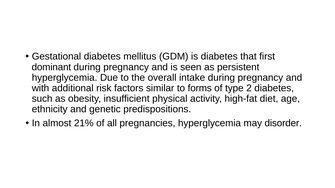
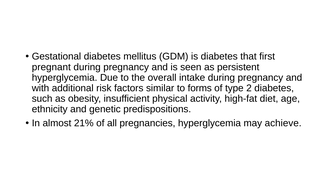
dominant: dominant -> pregnant (51, 67)
disorder: disorder -> achieve (283, 123)
